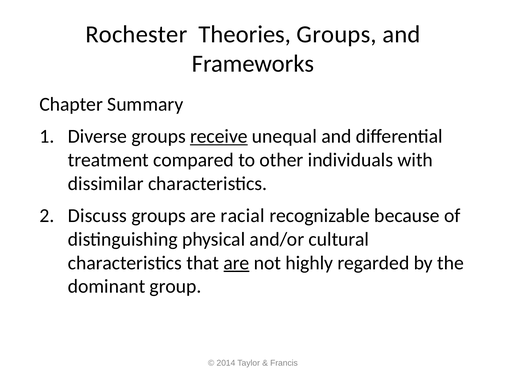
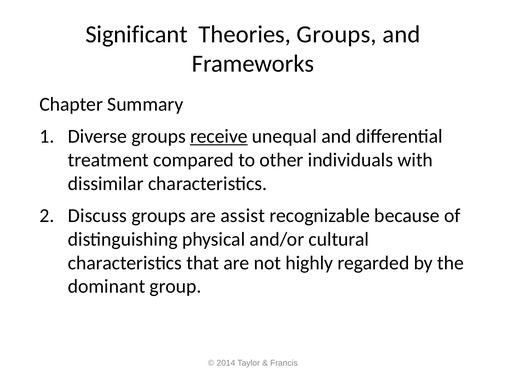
Rochester: Rochester -> Significant (136, 34)
racial: racial -> assist (243, 215)
are underline: present -> none (236, 263)
